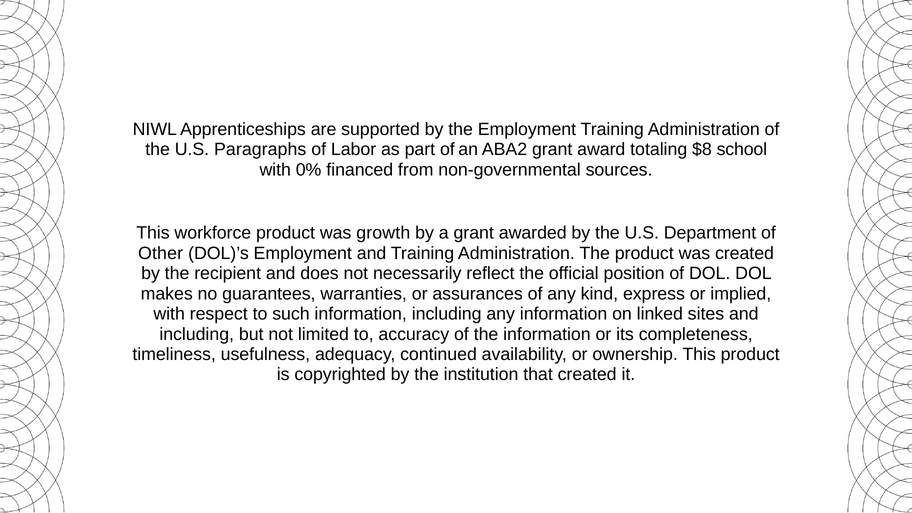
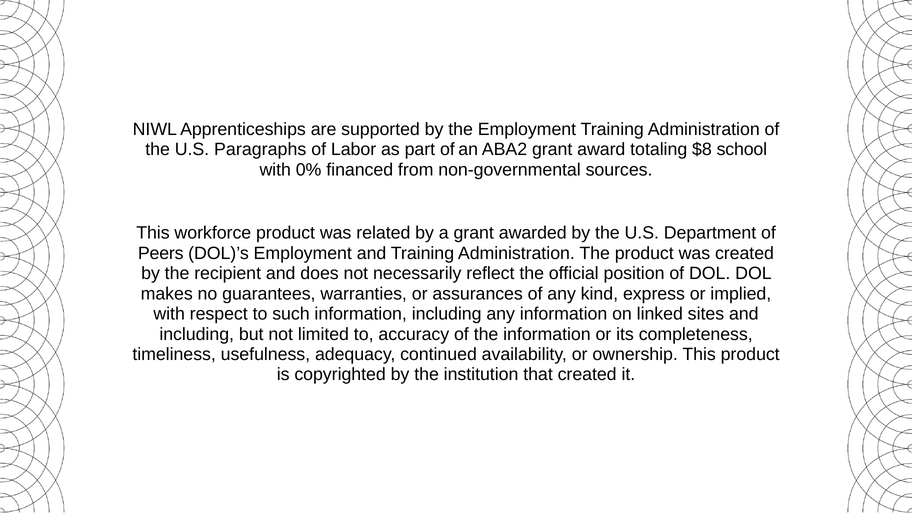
growth: growth -> related (383, 233)
Other: Other -> Peers (161, 253)
